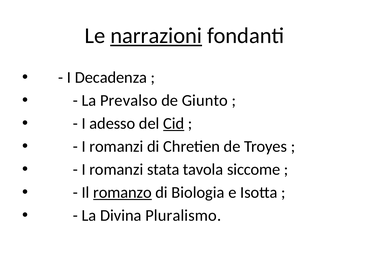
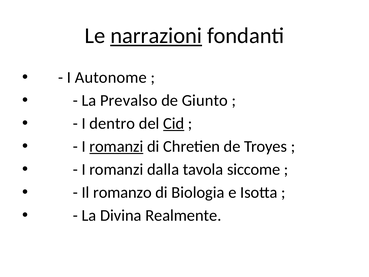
Decadenza: Decadenza -> Autonome (111, 77)
adesso: adesso -> dentro (112, 123)
romanzi underline: none -> present (116, 146)
stata: stata -> dalla (163, 169)
romanzo underline: present -> none (122, 192)
Pluralismo: Pluralismo -> Realmente (183, 215)
